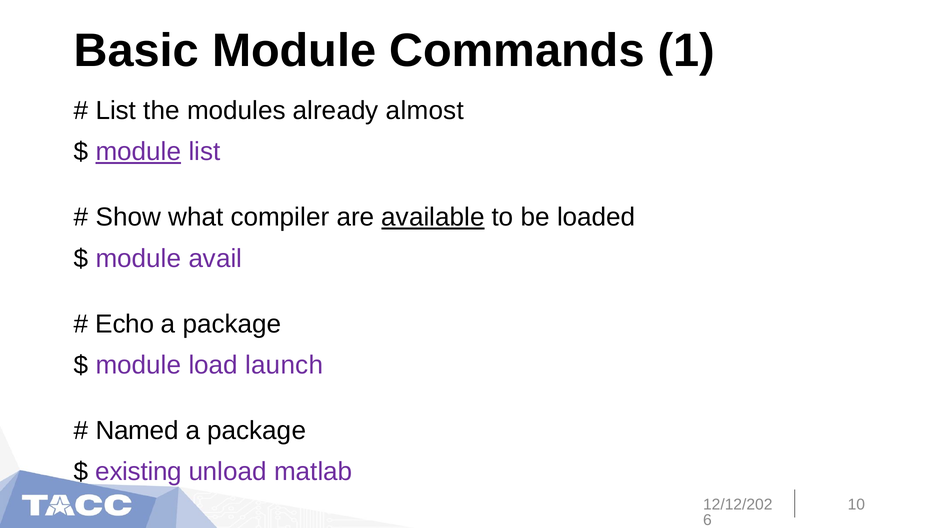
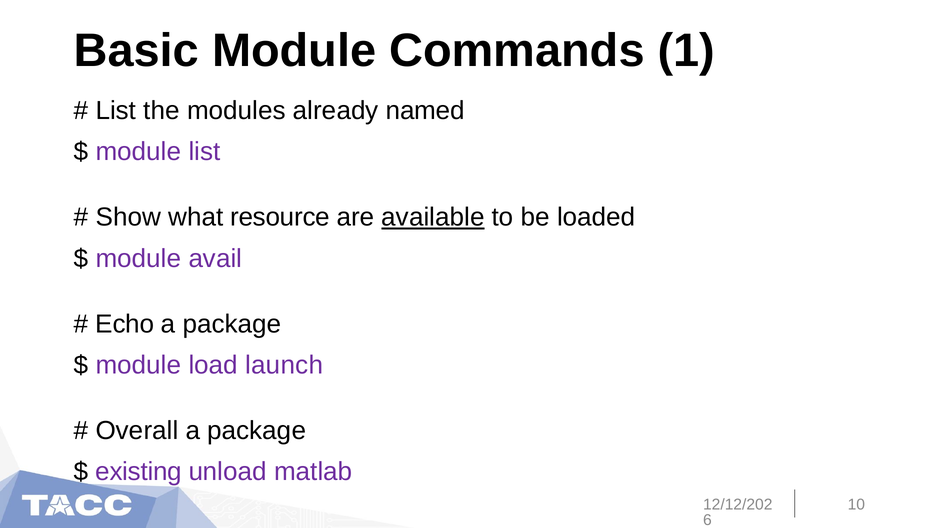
almost: almost -> named (425, 111)
module underline: present -> none (138, 152)
compiler: compiler -> resource (280, 217)
Named: Named -> Overall (137, 431)
